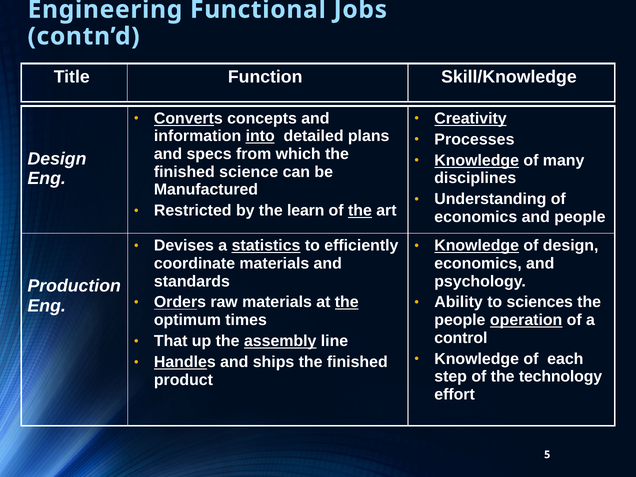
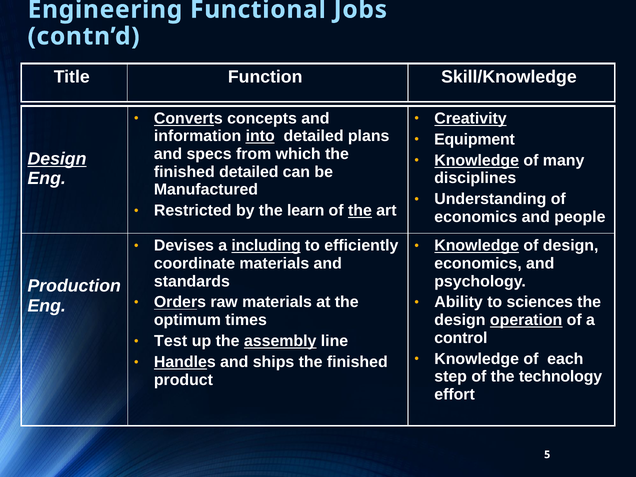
Processes: Processes -> Equipment (475, 139)
Design underline: none -> present (57, 159)
finished science: science -> detailed (249, 172)
statistics: statistics -> including (266, 246)
the underline: present -> none (347, 302)
people: people -> design (460, 320)
That: That -> Test (171, 341)
